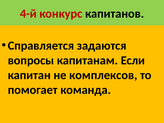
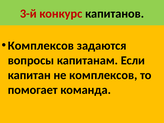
4-й: 4-й -> 3-й (28, 14)
Справляется: Справляется -> Комплексов (41, 46)
